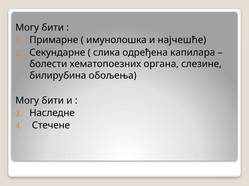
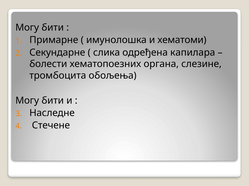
најчешће: најчешће -> хематоми (182, 40)
билирубина: билирубина -> тромбоцита (58, 76)
